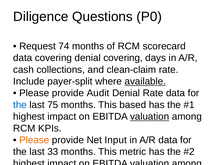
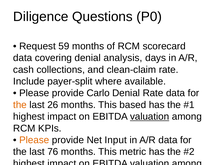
74: 74 -> 59 (64, 46)
denial covering: covering -> analysis (123, 58)
available underline: present -> none (145, 81)
Audit: Audit -> Carlo (98, 93)
the colour: blue -> orange (20, 105)
75: 75 -> 26 (53, 105)
33: 33 -> 76 (53, 152)
